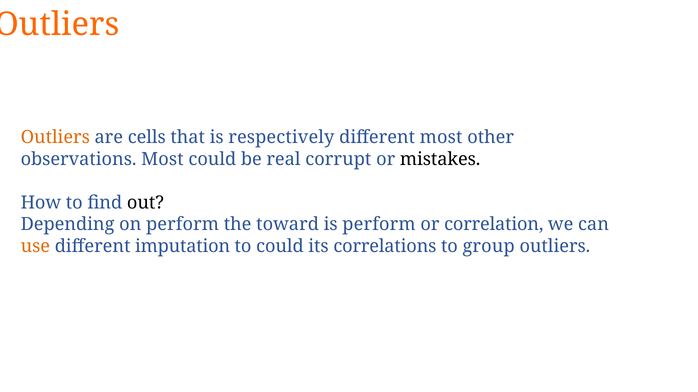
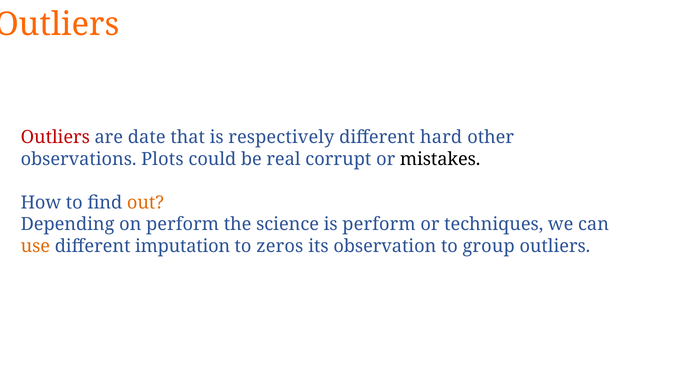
Outliers colour: orange -> red (55, 138)
cells: cells -> date (147, 138)
different most: most -> hard (441, 138)
observations Most: Most -> Plots (162, 159)
out colour: black -> orange (145, 203)
toward: toward -> science (288, 225)
correlation: correlation -> techniques (494, 225)
to could: could -> zeros (280, 247)
correlations: correlations -> observation (385, 247)
